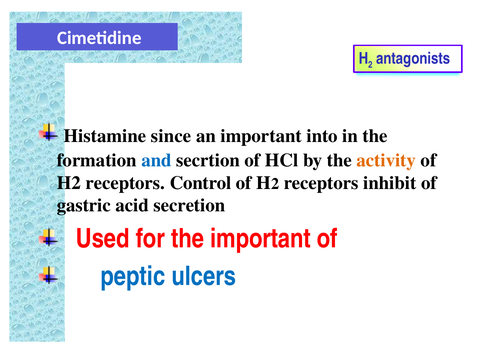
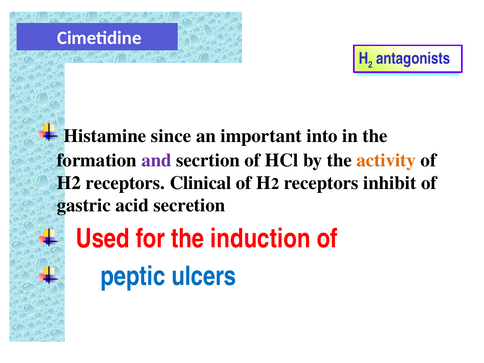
and colour: blue -> purple (156, 160)
Control: Control -> Clinical (201, 183)
the important: important -> induction (260, 239)
